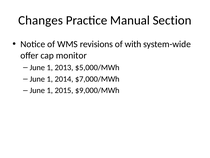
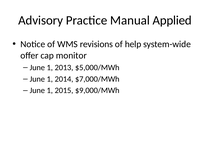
Changes: Changes -> Advisory (41, 20)
Section: Section -> Applied (172, 20)
with: with -> help (133, 44)
